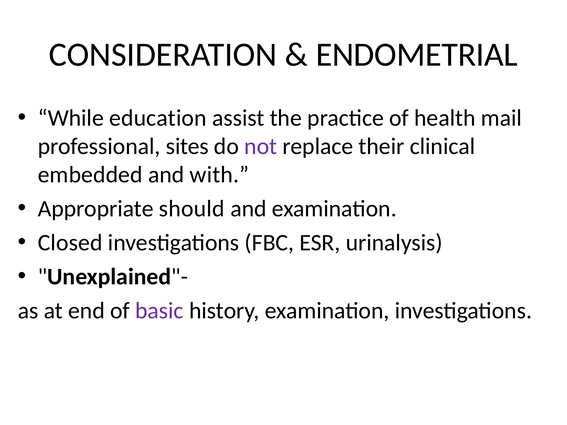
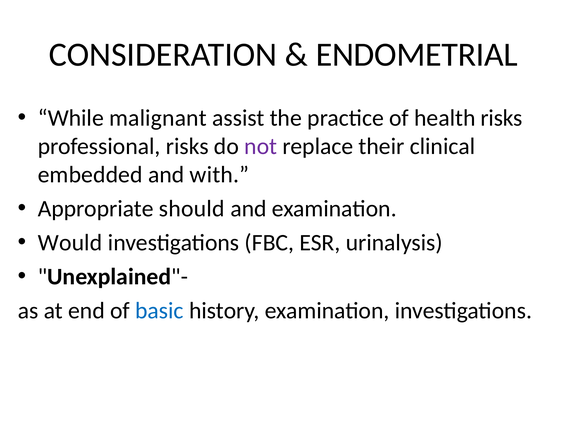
education: education -> malignant (158, 118)
health mail: mail -> risks (502, 118)
professional sites: sites -> risks (187, 146)
Closed: Closed -> Would (70, 243)
basic colour: purple -> blue (159, 311)
